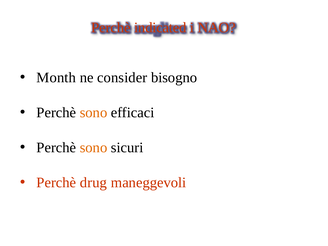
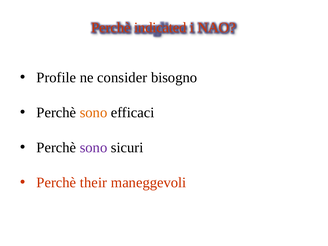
Month: Month -> Profile (56, 78)
sono colour: orange -> purple (94, 148)
drug: drug -> their (93, 183)
